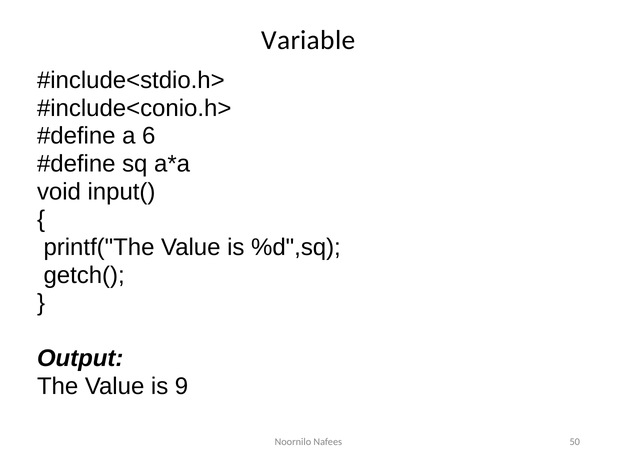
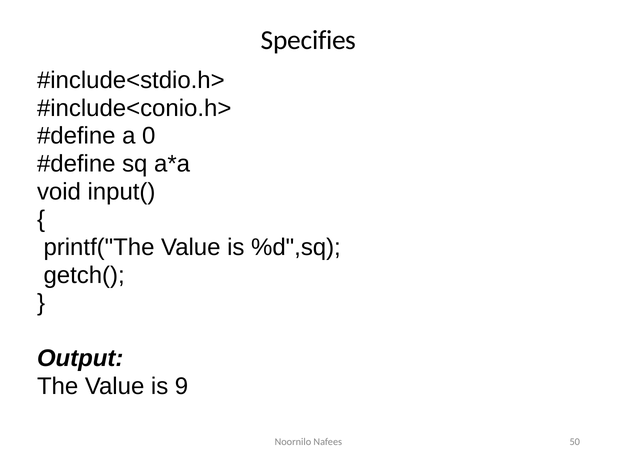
Variable: Variable -> Specifies (309, 40)
6: 6 -> 0 (149, 136)
